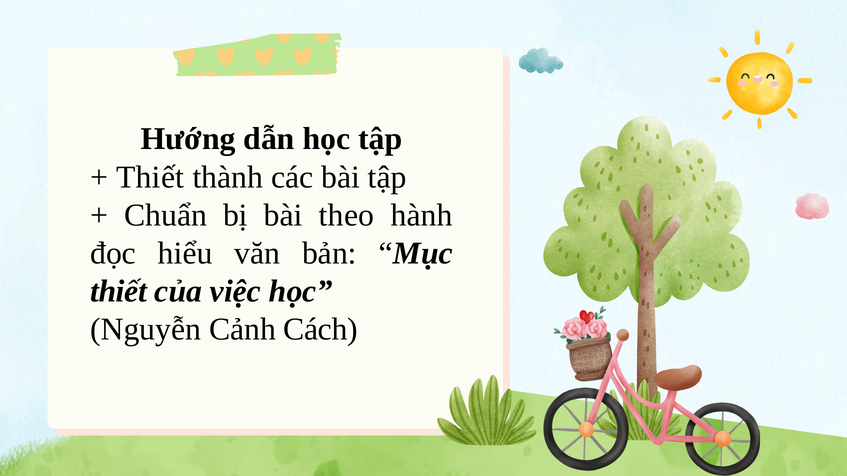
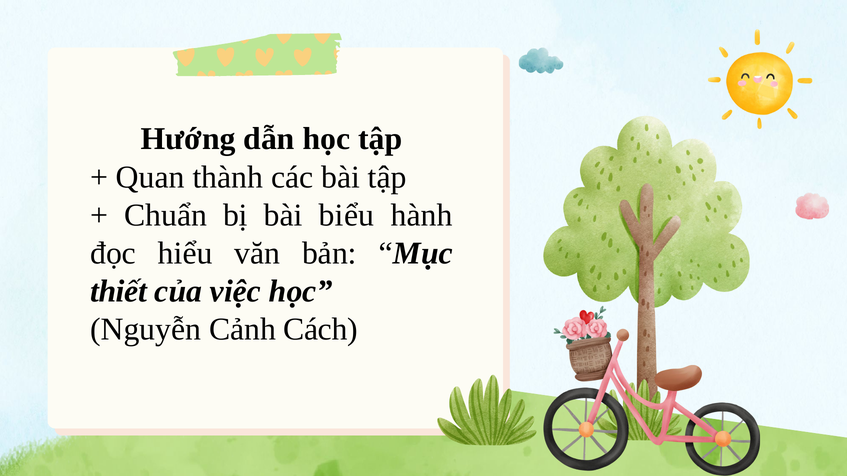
Thiết: Thiết -> Quan (150, 177)
theo: theo -> biểu (347, 215)
